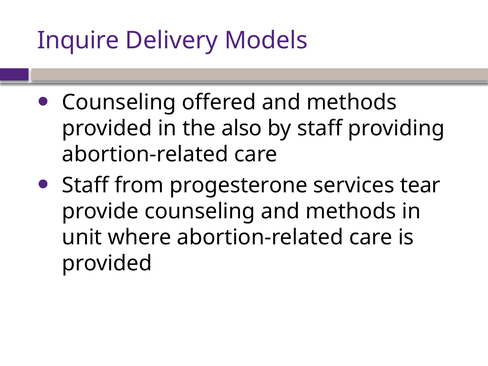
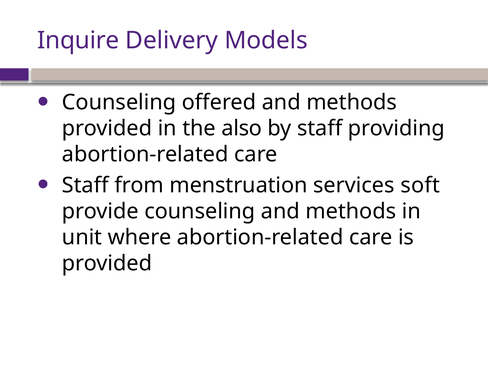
progesterone: progesterone -> menstruation (239, 185)
tear: tear -> soft (420, 185)
